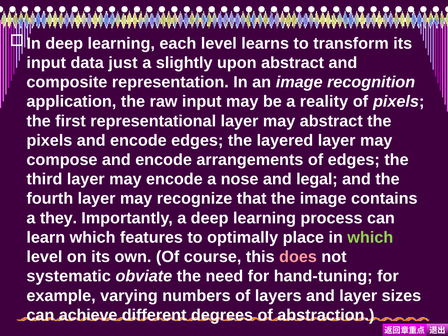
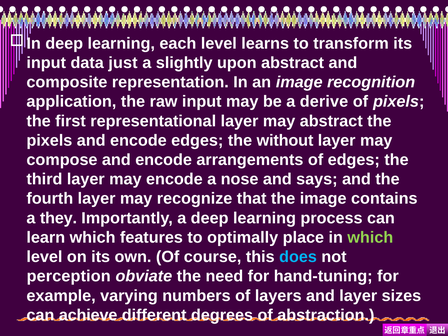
reality: reality -> derive (324, 102)
layered: layered -> without (285, 140)
legal: legal -> says (317, 179)
does colour: pink -> light blue (298, 257)
systematic: systematic -> perception (69, 276)
